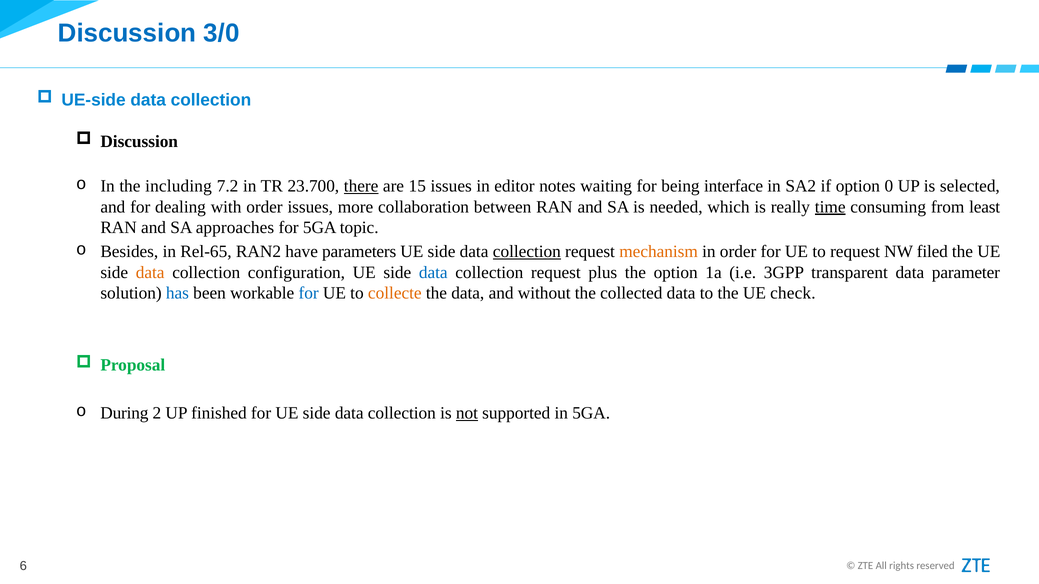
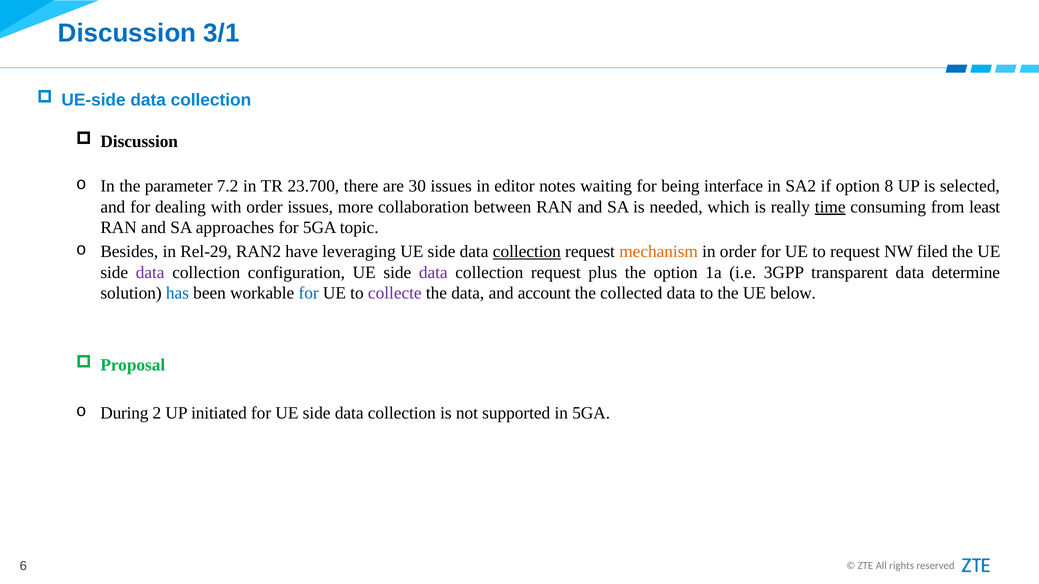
3/0: 3/0 -> 3/1 (221, 33)
including: including -> parameter (179, 186)
there underline: present -> none (361, 186)
15: 15 -> 30 (417, 186)
0: 0 -> 8 (889, 186)
Rel-65: Rel-65 -> Rel-29 (206, 252)
parameters: parameters -> leveraging (359, 252)
data colour: orange -> purple (150, 273)
data colour: blue -> purple (433, 273)
parameter: parameter -> determine (966, 273)
collecte colour: orange -> purple (395, 293)
without: without -> account (544, 293)
check: check -> below (793, 293)
finished: finished -> initiated (219, 413)
not underline: present -> none (467, 413)
